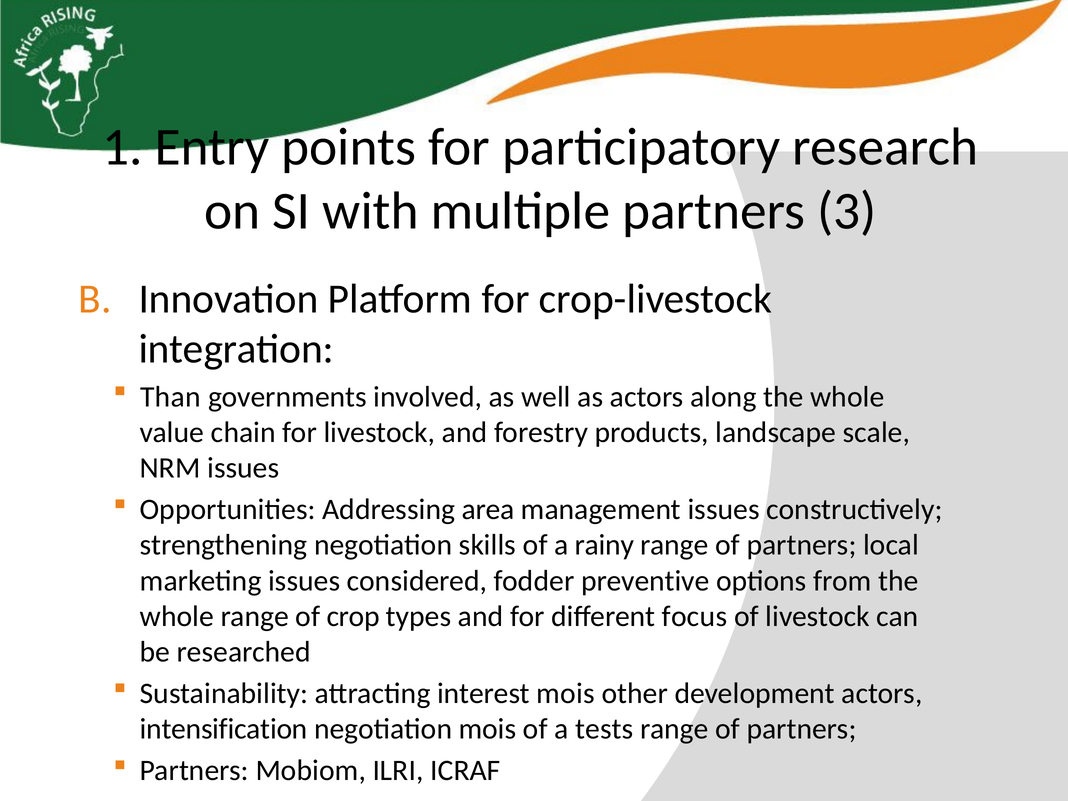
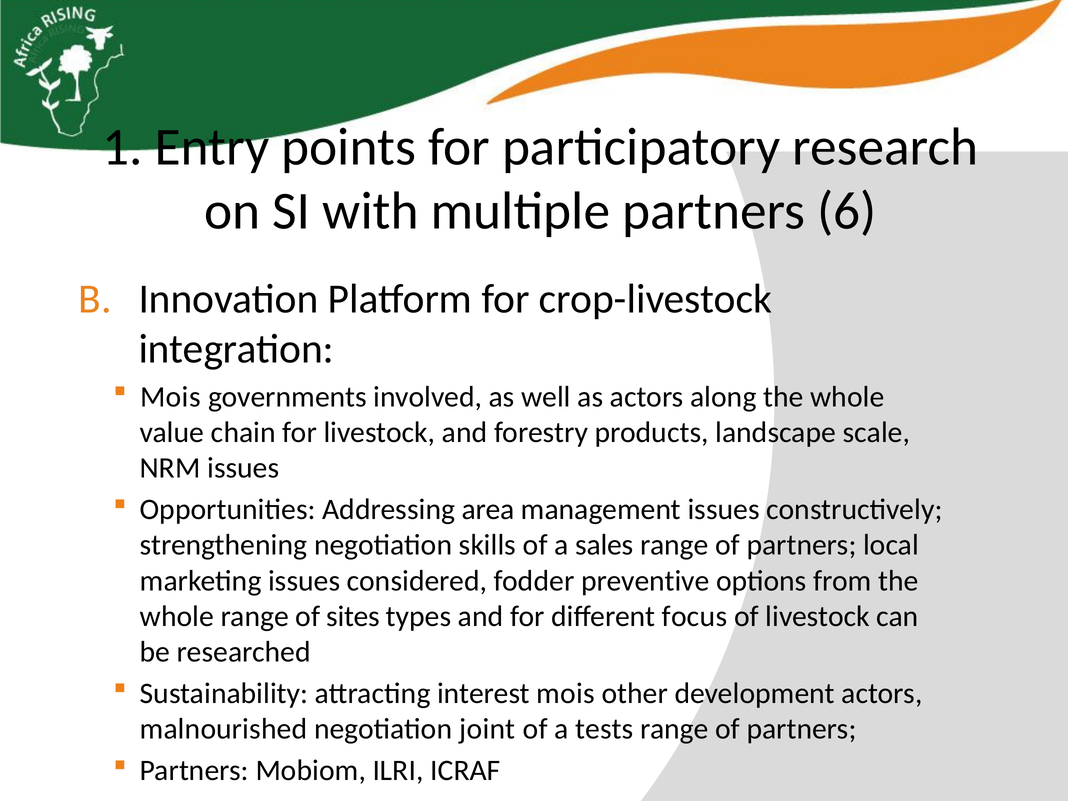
3: 3 -> 6 (847, 211)
Than: Than -> Mois (170, 397)
rainy: rainy -> sales (604, 545)
crop: crop -> sites (353, 616)
intensification: intensification -> malnourished (224, 729)
negotiation mois: mois -> joint (487, 729)
